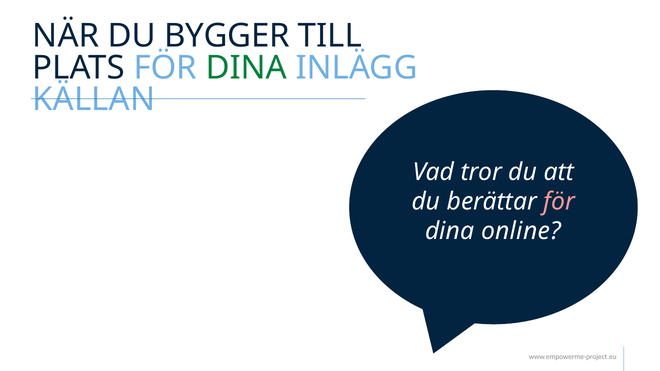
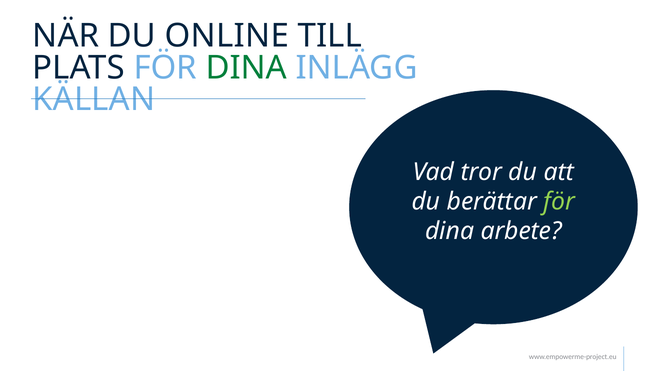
BYGGER: BYGGER -> ONLINE (227, 36)
för colour: pink -> light green (559, 202)
online: online -> arbete (521, 231)
